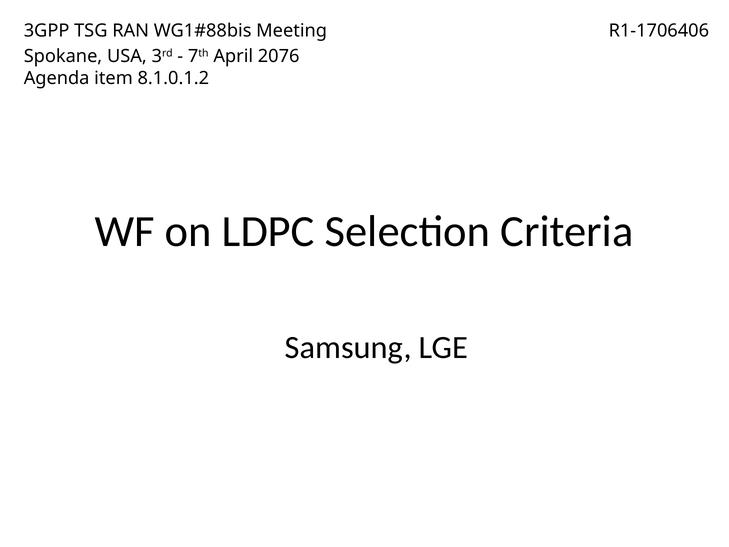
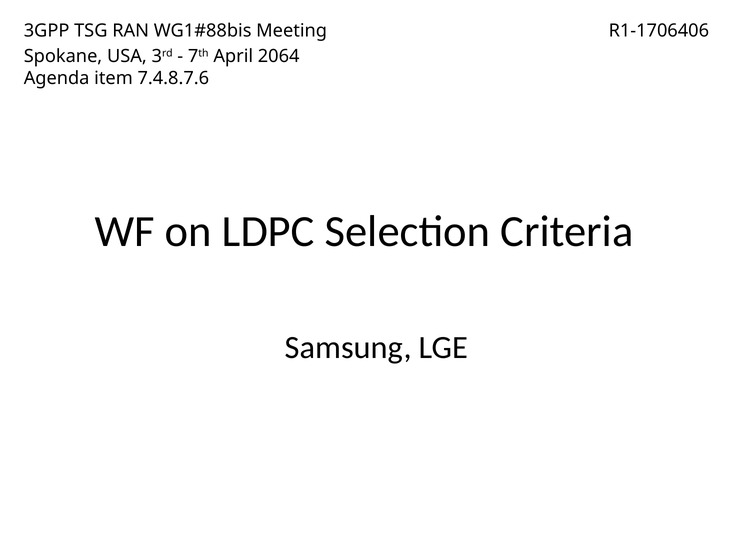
2076: 2076 -> 2064 (279, 56)
8.1.0.1.2: 8.1.0.1.2 -> 7.4.8.7.6 (173, 78)
